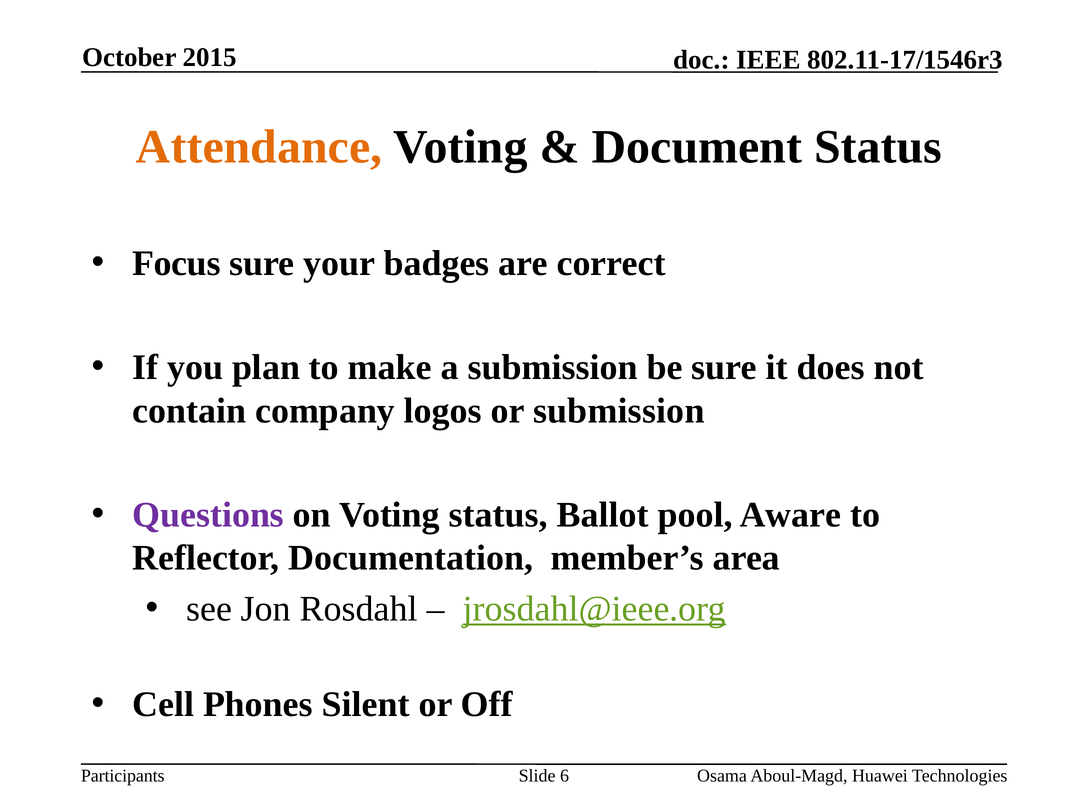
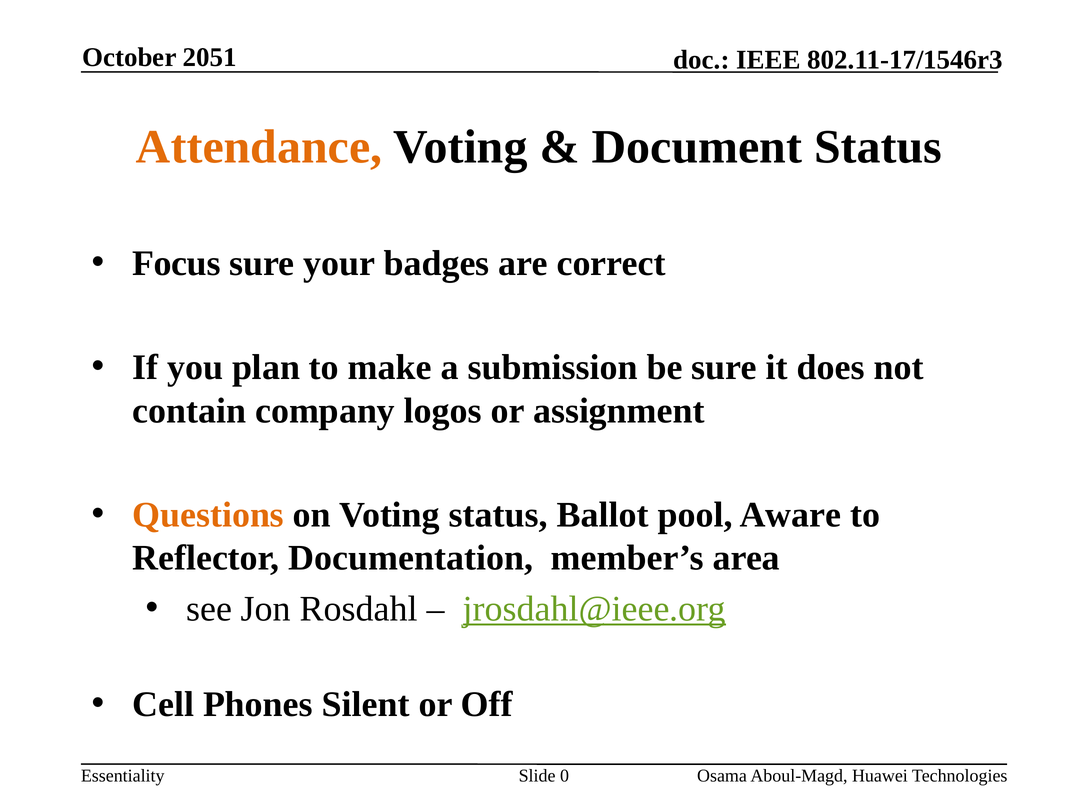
2015: 2015 -> 2051 (210, 57)
or submission: submission -> assignment (619, 411)
Questions colour: purple -> orange (208, 515)
Participants: Participants -> Essentiality (123, 776)
6: 6 -> 0 (565, 776)
